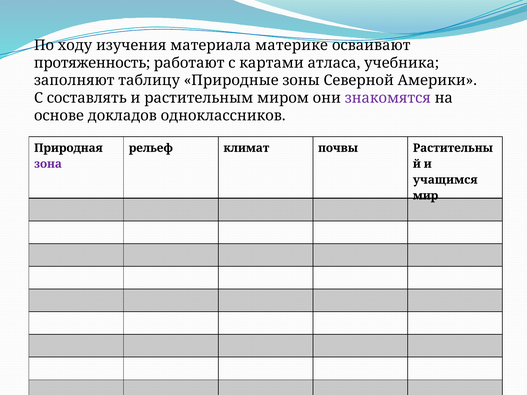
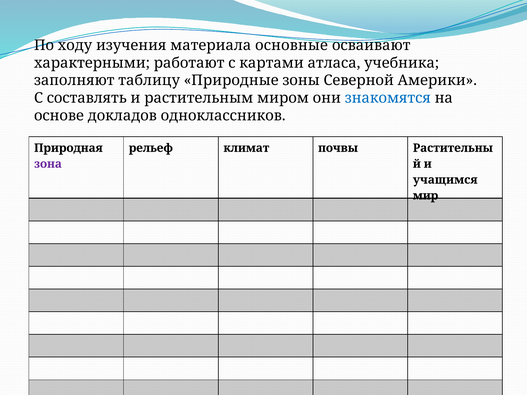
материке: материке -> основные (292, 45)
протяженность: протяженность -> характерными (92, 63)
знакомятся colour: purple -> blue (388, 98)
